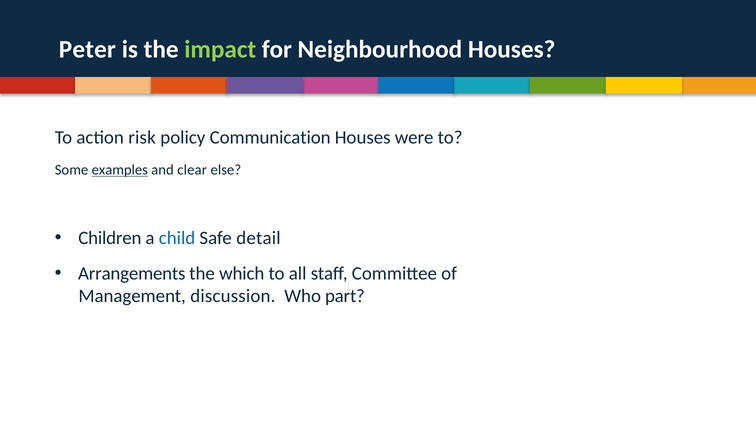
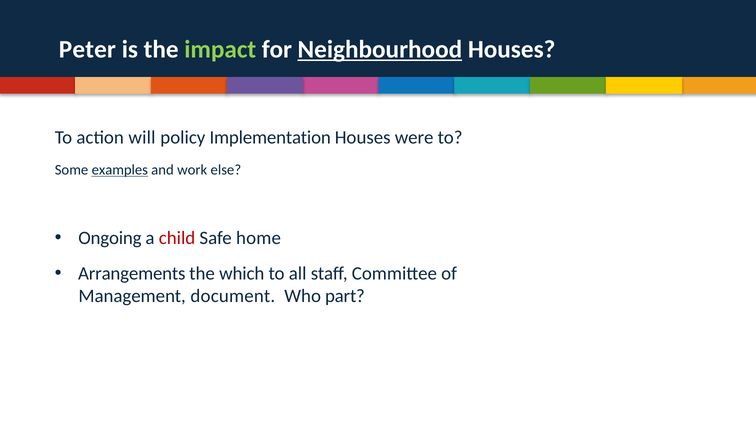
Neighbourhood underline: none -> present (380, 49)
risk: risk -> will (142, 138)
Communication: Communication -> Implementation (270, 138)
clear: clear -> work (192, 170)
Children: Children -> Ongoing (110, 238)
child colour: blue -> red (177, 238)
detail: detail -> home (258, 238)
discussion: discussion -> document (233, 296)
